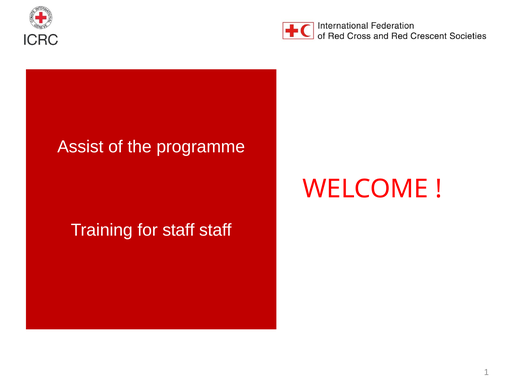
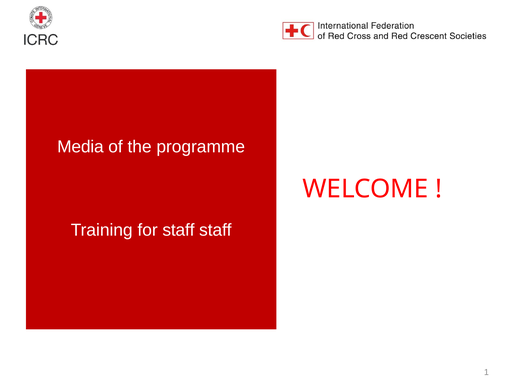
Assist: Assist -> Media (80, 147)
